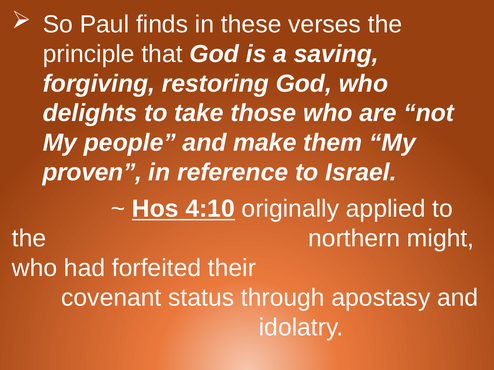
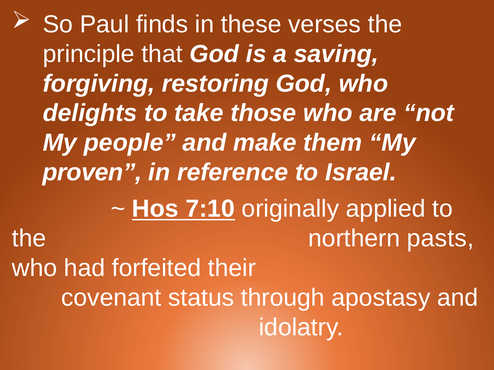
4:10: 4:10 -> 7:10 (210, 209)
might: might -> pasts (440, 239)
